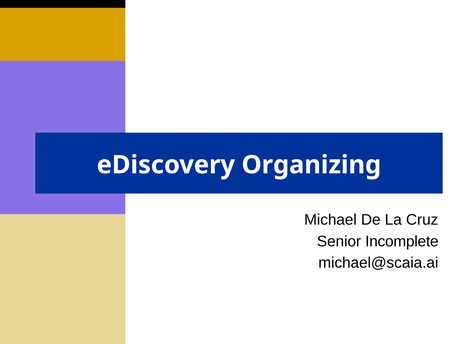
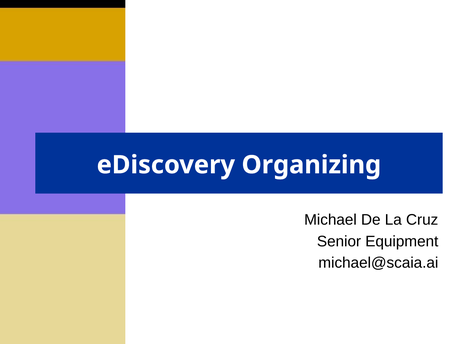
Incomplete: Incomplete -> Equipment (402, 241)
